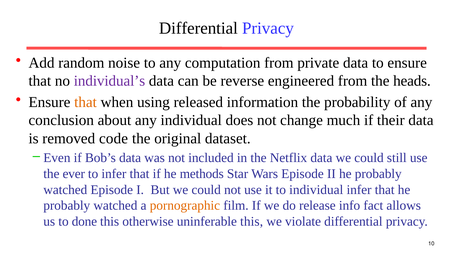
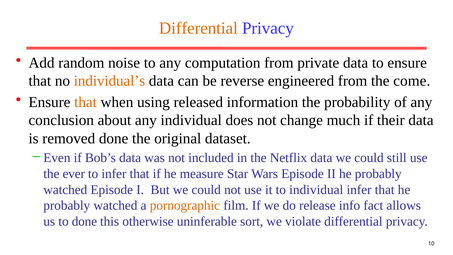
Differential colour: black -> orange (198, 28)
individual’s colour: purple -> orange (109, 81)
heads: heads -> come (412, 81)
removed code: code -> done (114, 138)
methods: methods -> measure (202, 174)
uninferable this: this -> sort (252, 221)
